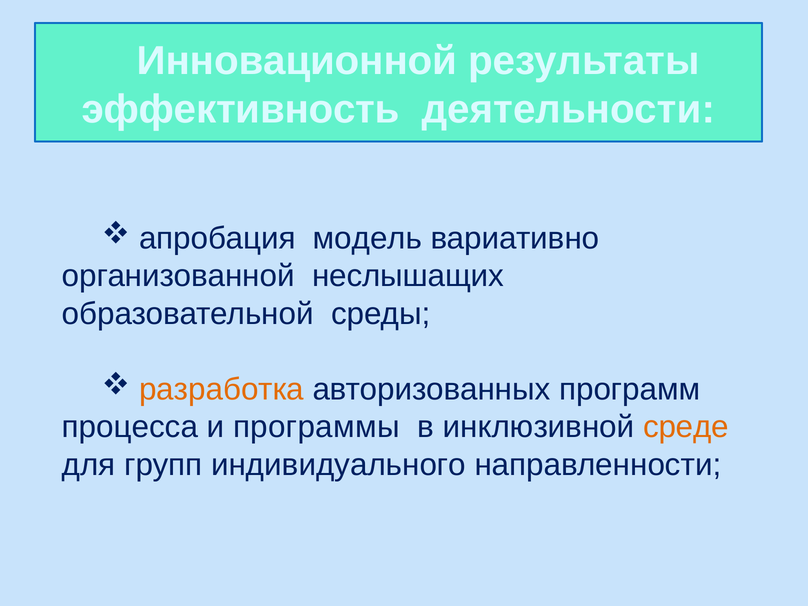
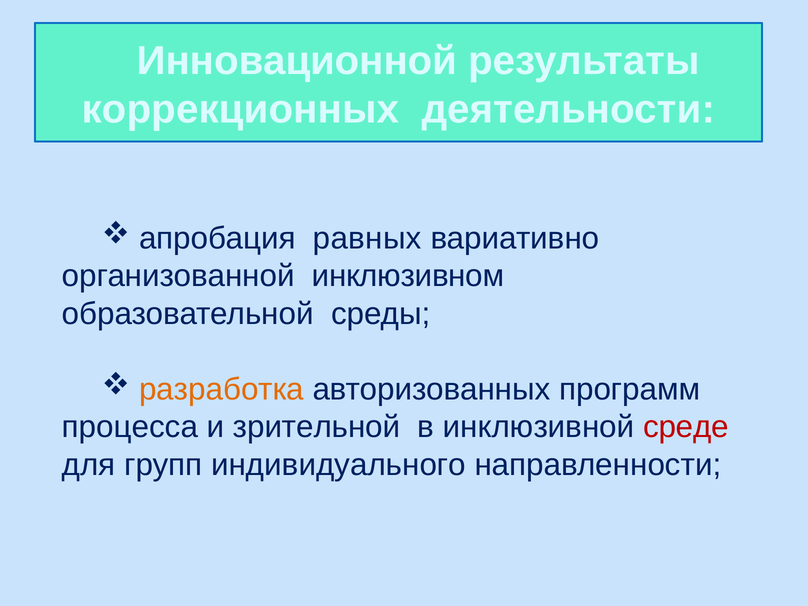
эффективность: эффективность -> коррекционных (240, 109)
модель: модель -> равных (367, 238)
неслышащих: неслышащих -> инклюзивном (408, 276)
программы: программы -> зрительной (317, 427)
среде colour: orange -> red (686, 427)
